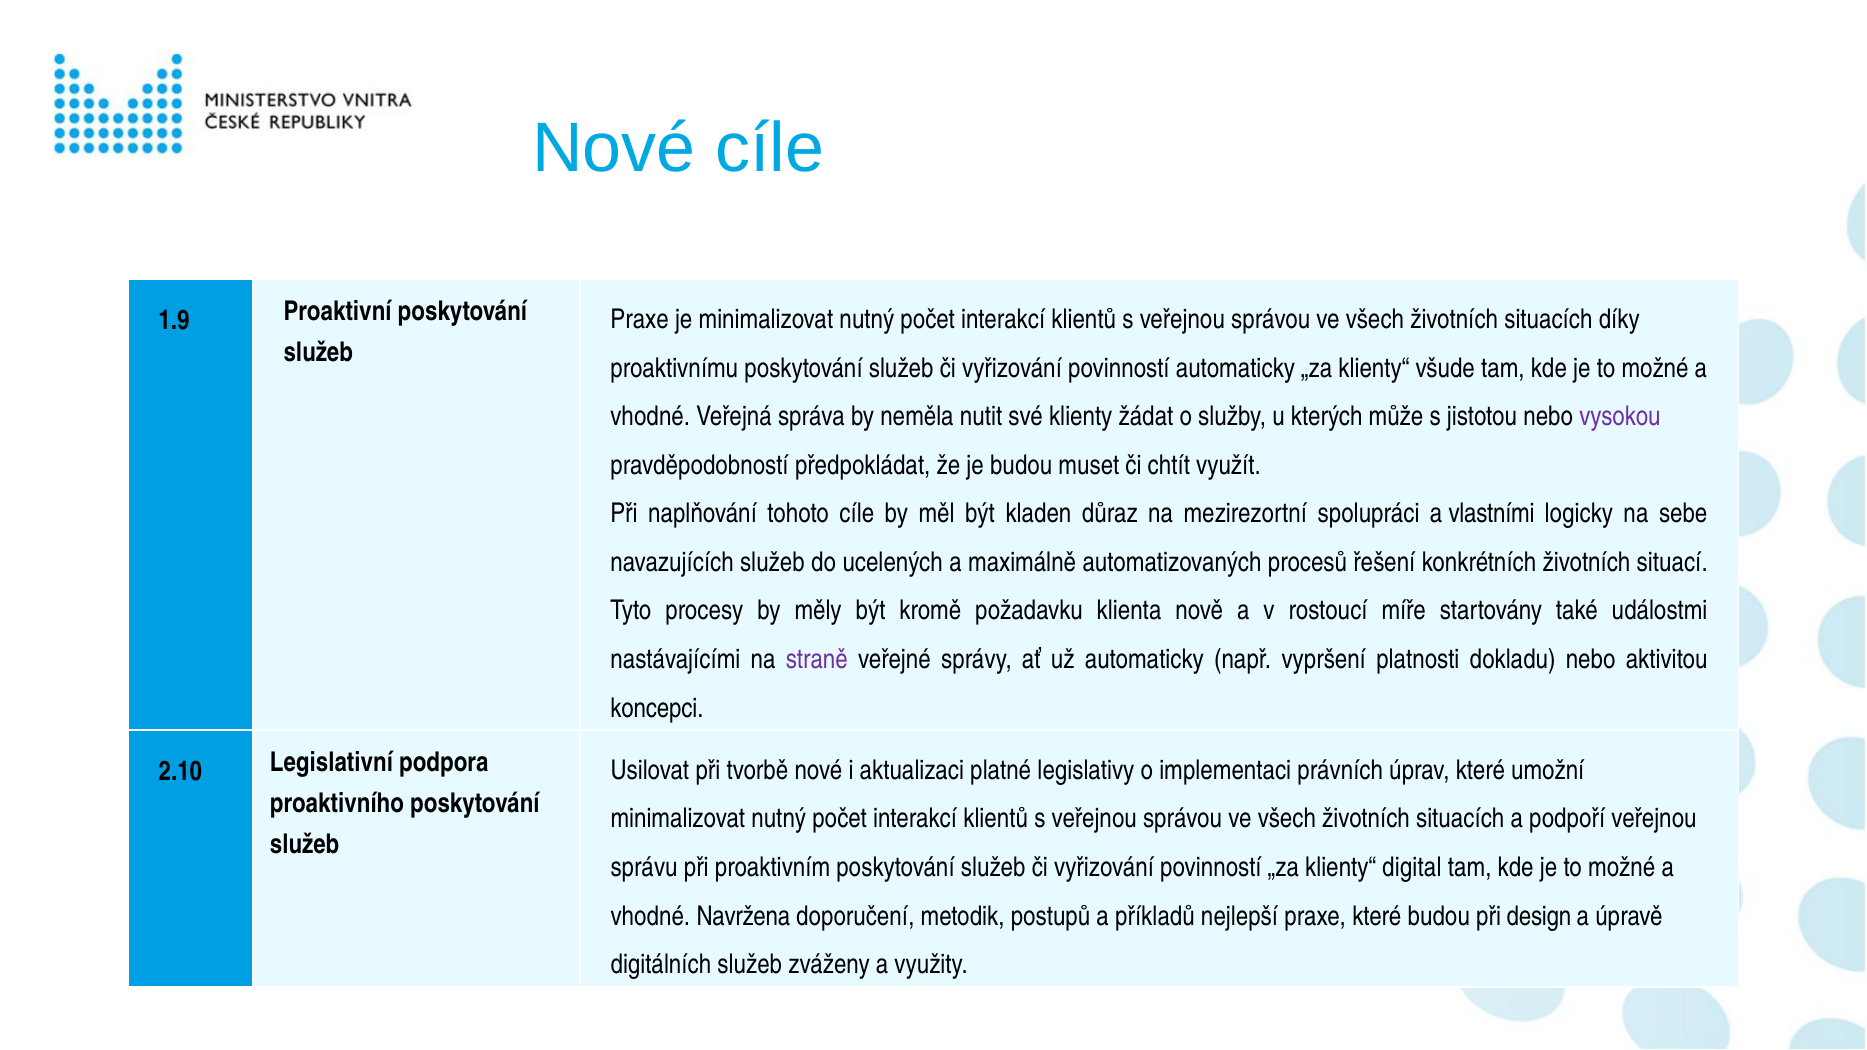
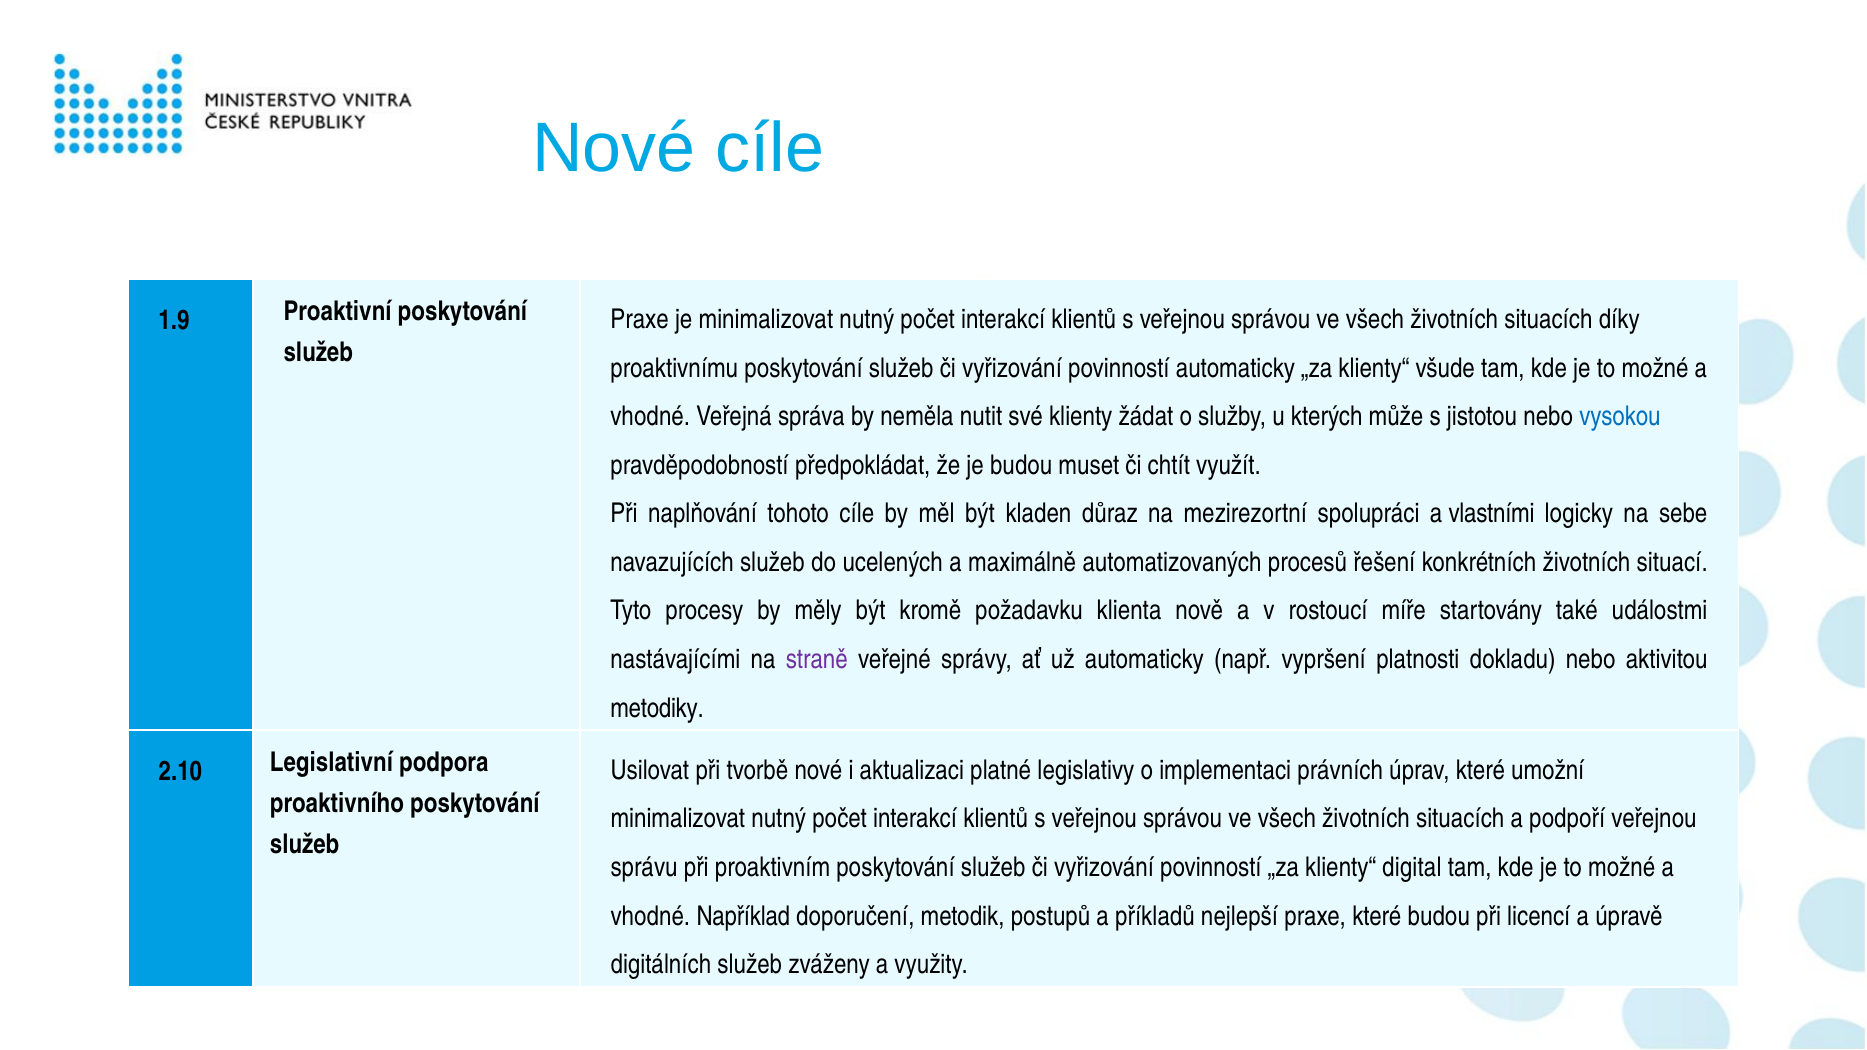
vysokou colour: purple -> blue (1620, 417)
koncepci: koncepci -> metodiky (657, 708)
Navržena: Navržena -> Například (743, 916)
design: design -> licencí (1539, 916)
